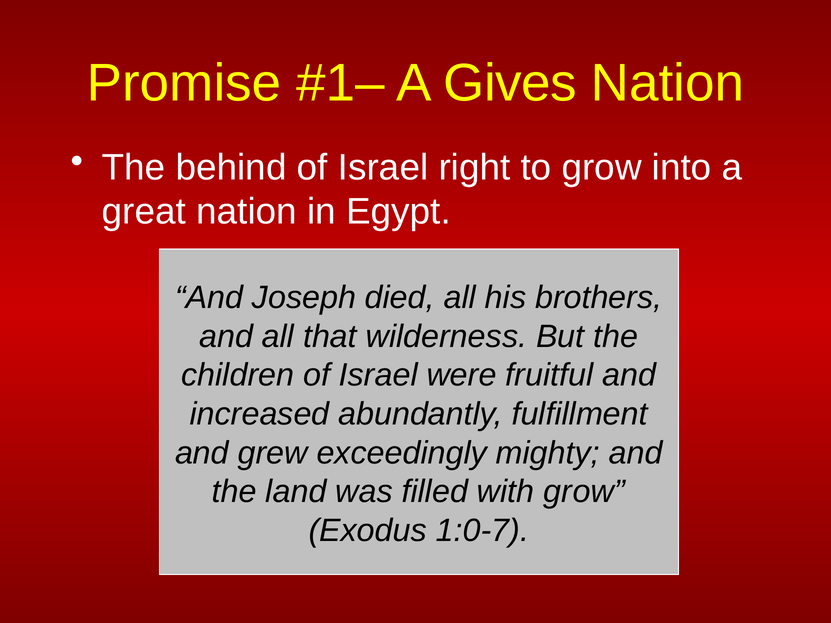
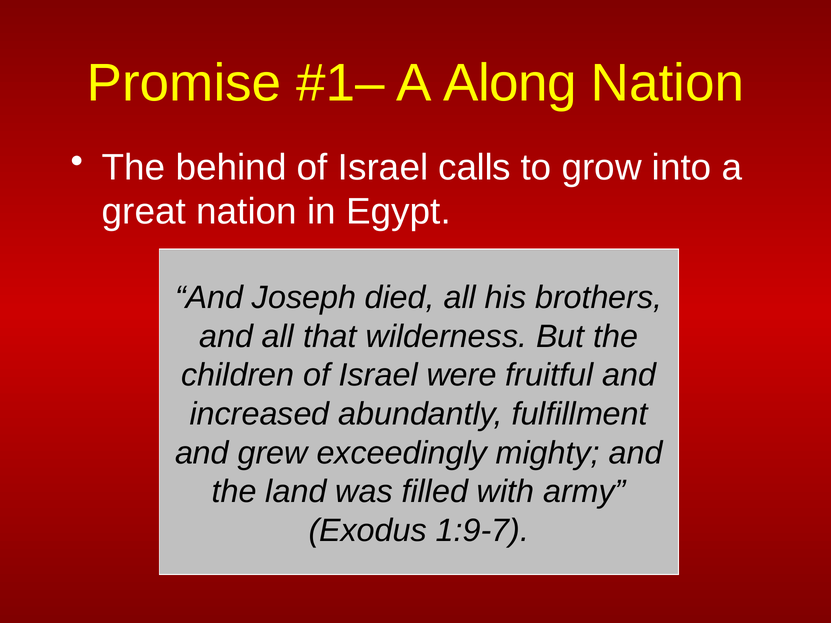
Gives: Gives -> Along (510, 83)
right: right -> calls (475, 167)
with grow: grow -> army (584, 492)
1:0-7: 1:0-7 -> 1:9-7 (482, 531)
